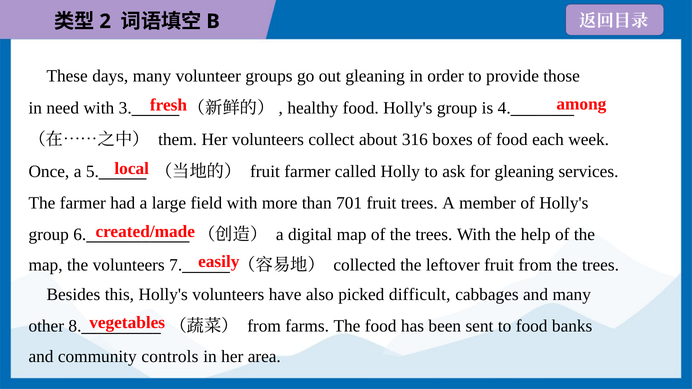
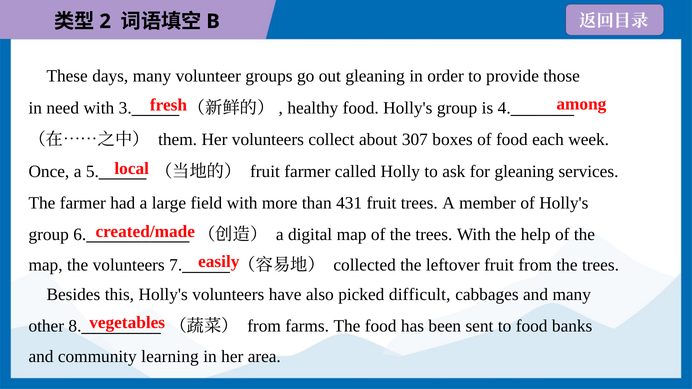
316: 316 -> 307 (415, 140)
701: 701 -> 431 (349, 203)
controls: controls -> learning (170, 357)
